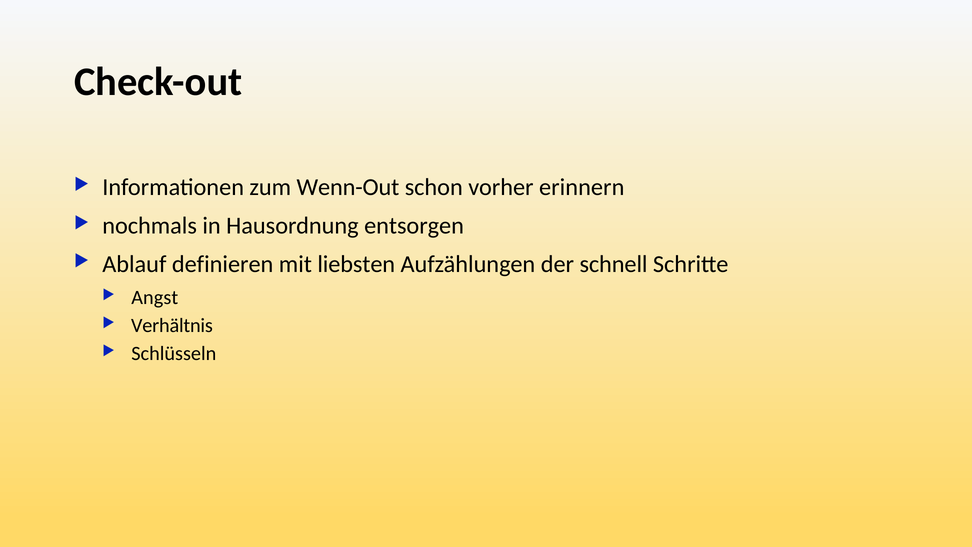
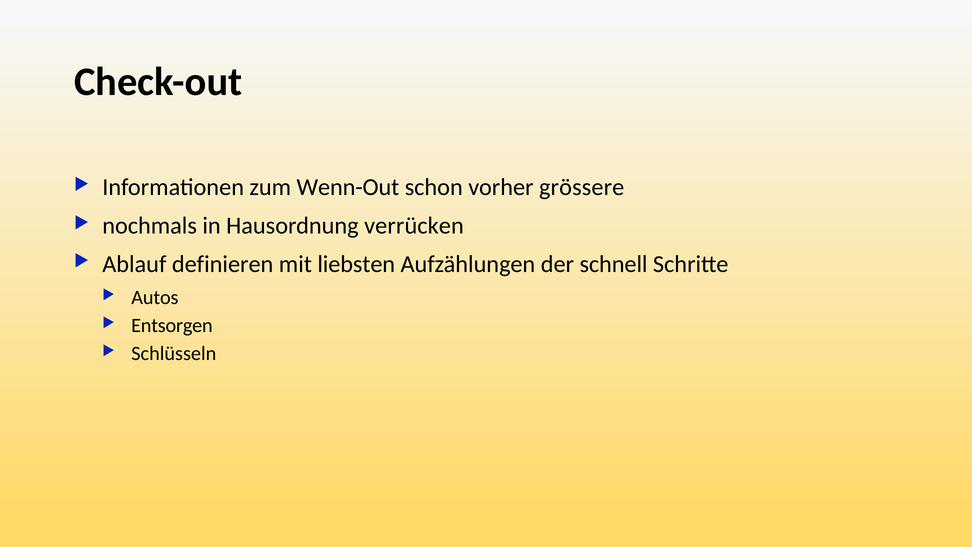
erinnern: erinnern -> grössere (582, 187)
entsorgen: entsorgen -> verrücken (414, 226)
Angst: Angst -> Autos (155, 297)
Verhältnis: Verhältnis -> Entsorgen (172, 325)
